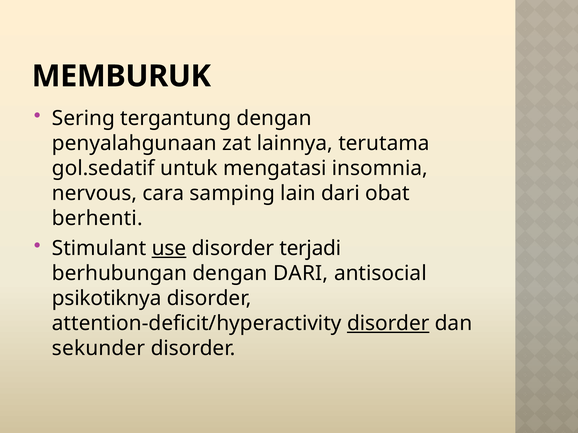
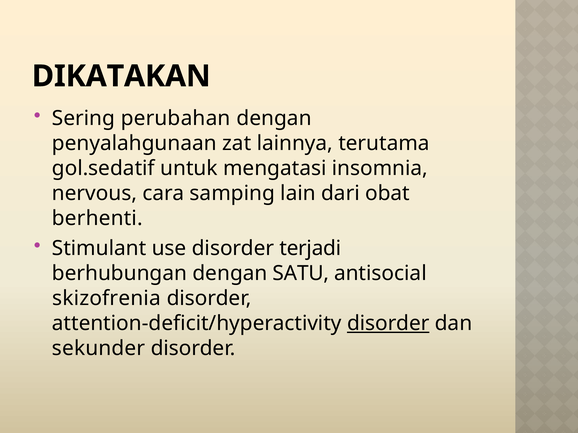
MEMBURUK: MEMBURUK -> DIKATAKAN (121, 76)
tergantung: tergantung -> perubahan (176, 119)
use underline: present -> none (169, 249)
dengan DARI: DARI -> SATU (301, 274)
psikotiknya: psikotiknya -> skizofrenia (107, 299)
